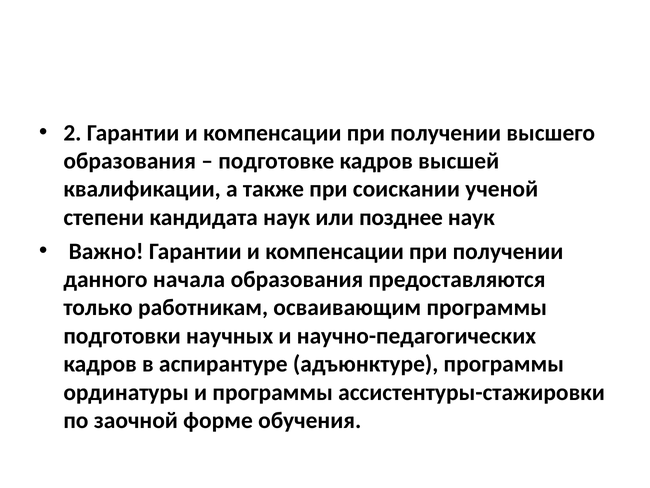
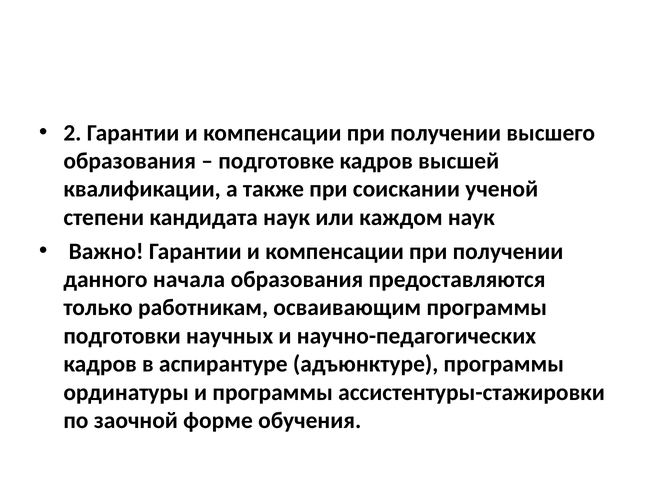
позднее: позднее -> каждом (401, 217)
